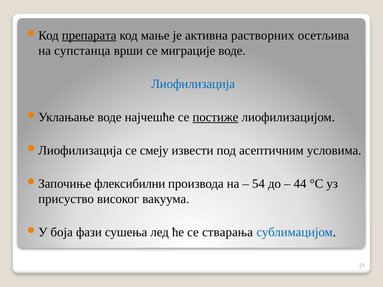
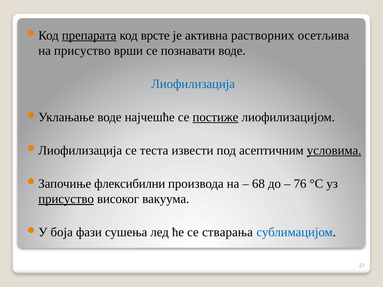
мање: мање -> врсте (155, 35)
на супстанца: супстанца -> присуство (82, 51)
миграције: миграције -> познавати (188, 51)
смеју: смеју -> теста (154, 151)
условима underline: none -> present (334, 151)
54: 54 -> 68 (258, 184)
44: 44 -> 76 (300, 184)
присуство underline: none -> present (66, 199)
